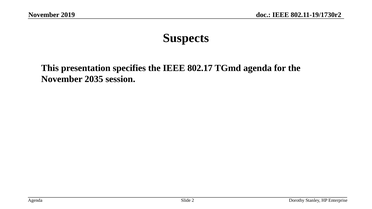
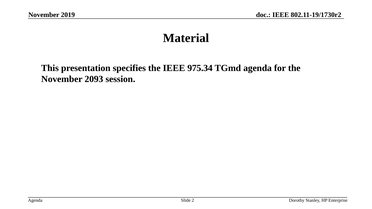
Suspects: Suspects -> Material (186, 38)
802.17: 802.17 -> 975.34 (200, 68)
2035: 2035 -> 2093 (94, 79)
